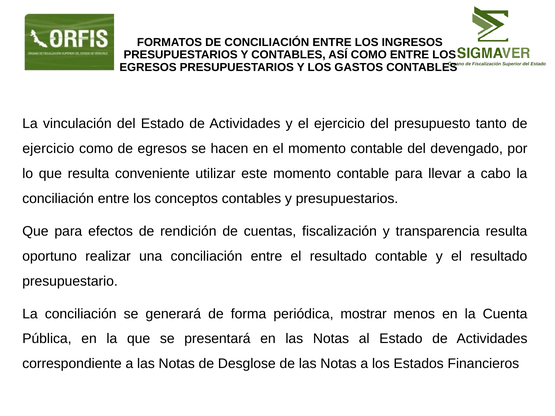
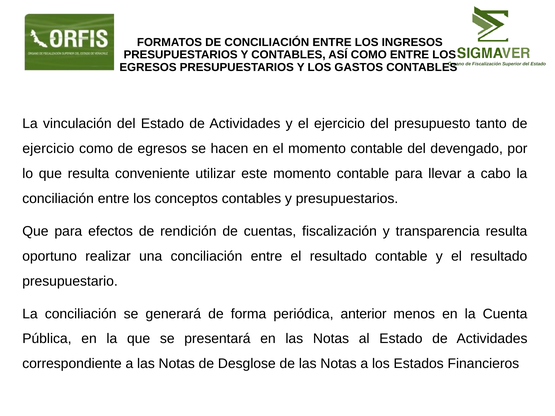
mostrar: mostrar -> anterior (364, 314)
